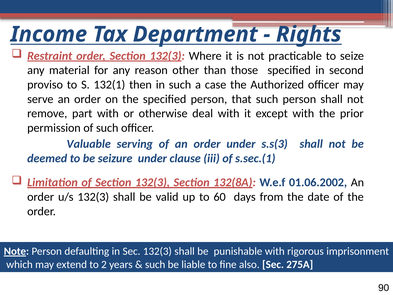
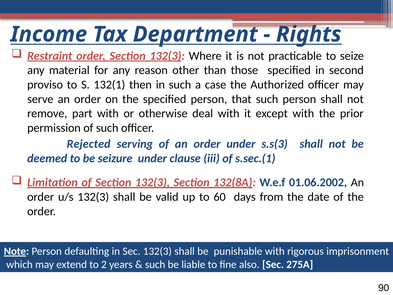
Valuable: Valuable -> Rejected (89, 144)
